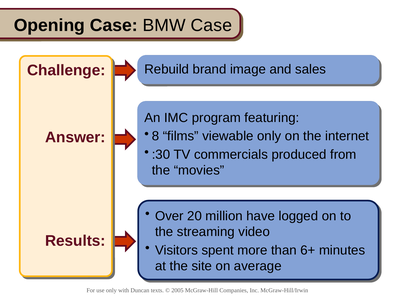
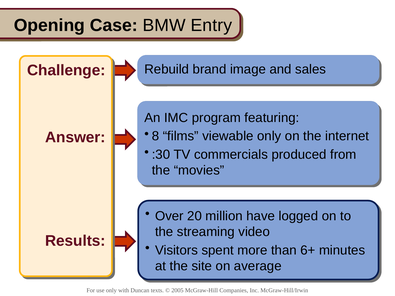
BMW Case: Case -> Entry (211, 25)
